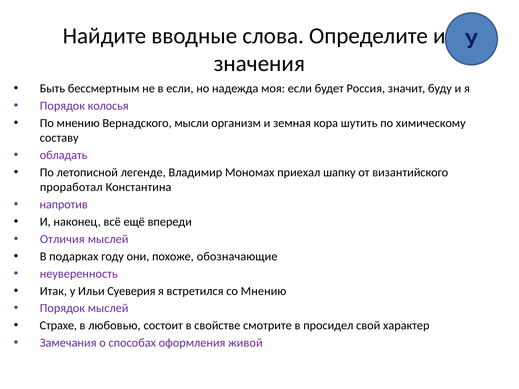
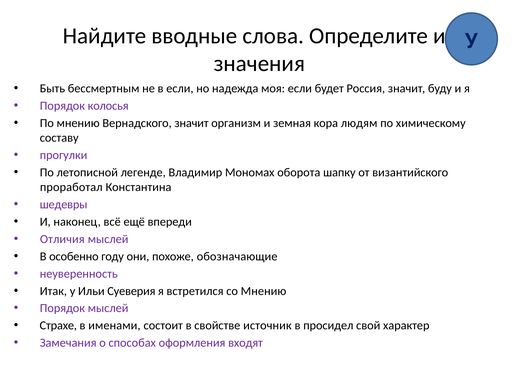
Вернадского мысли: мысли -> значит (192, 123)
шутить: шутить -> людям (359, 123)
обладать: обладать -> прогулки (64, 155)
приехал: приехал -> оборота (299, 173)
напротив: напротив -> шедевры (64, 205)
подарках: подарках -> особенно (74, 257)
любовью: любовью -> именами (114, 326)
смотрите: смотрите -> источник (267, 326)
живой: живой -> входят (246, 343)
